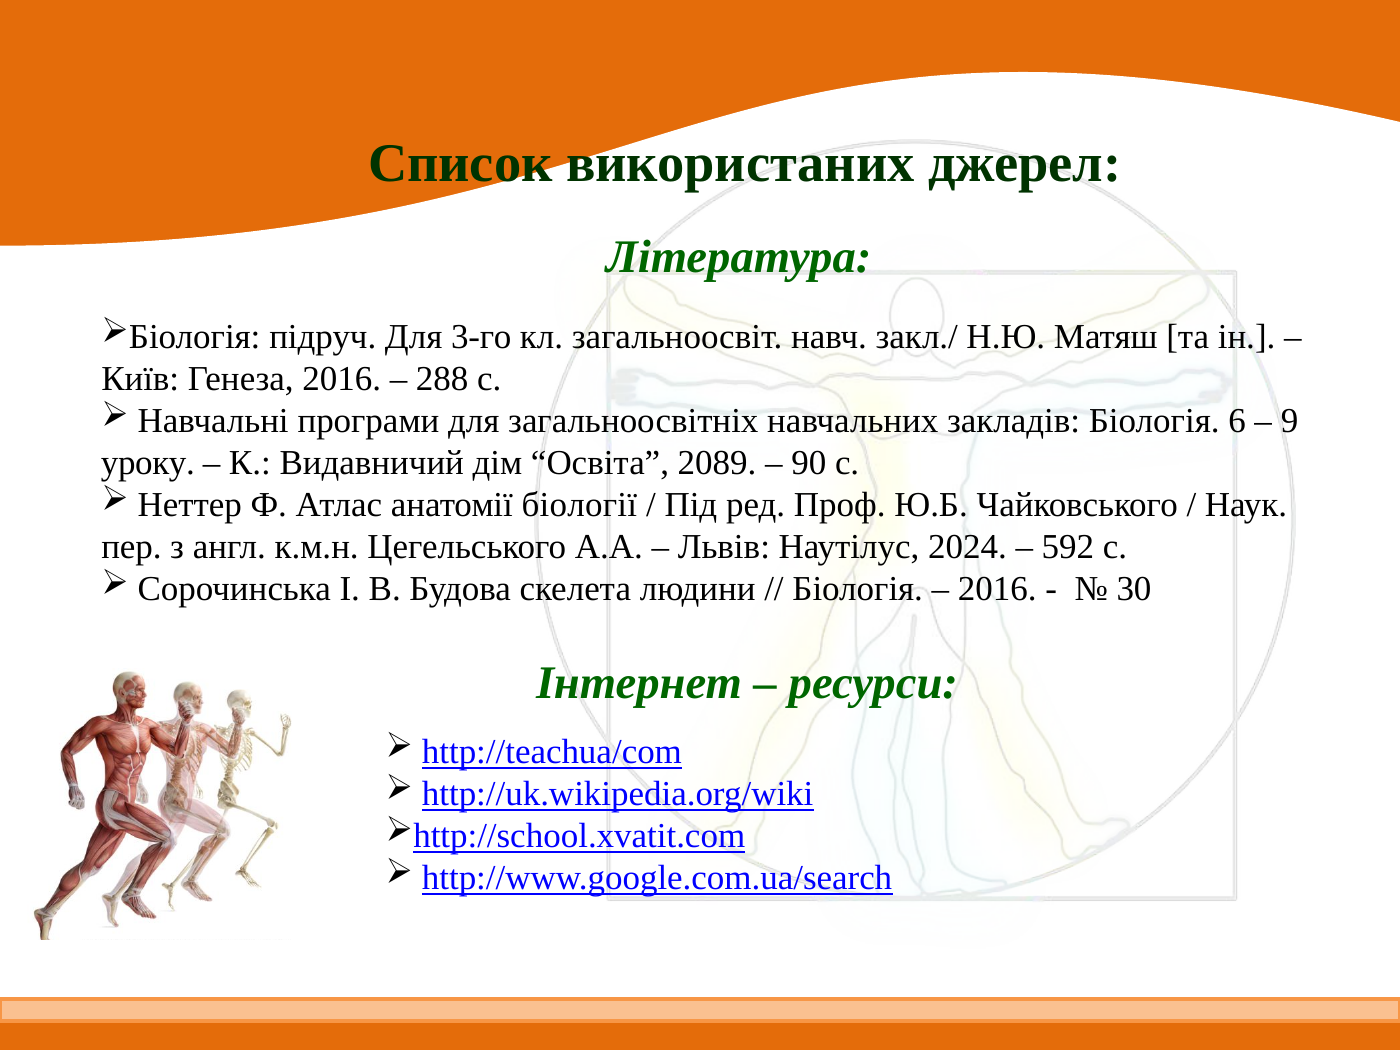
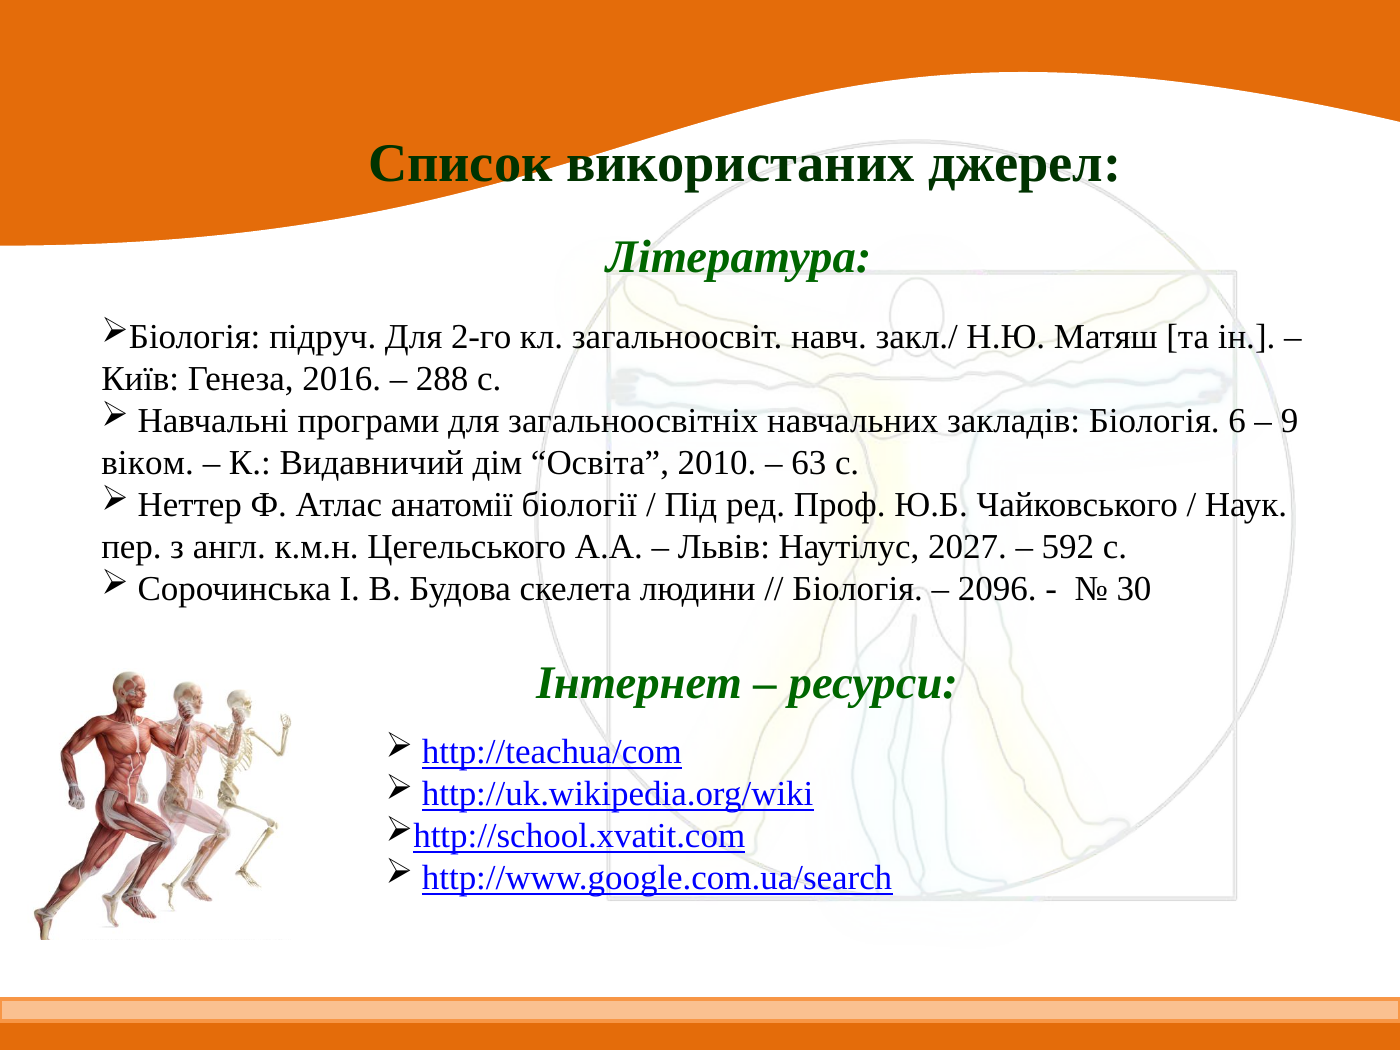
3-го: 3-го -> 2-го (481, 337)
уроку: уроку -> віком (148, 463)
2089: 2089 -> 2010 (717, 463)
90: 90 -> 63 (809, 463)
2024: 2024 -> 2027 (967, 547)
2016: 2016 -> 2096 (997, 589)
